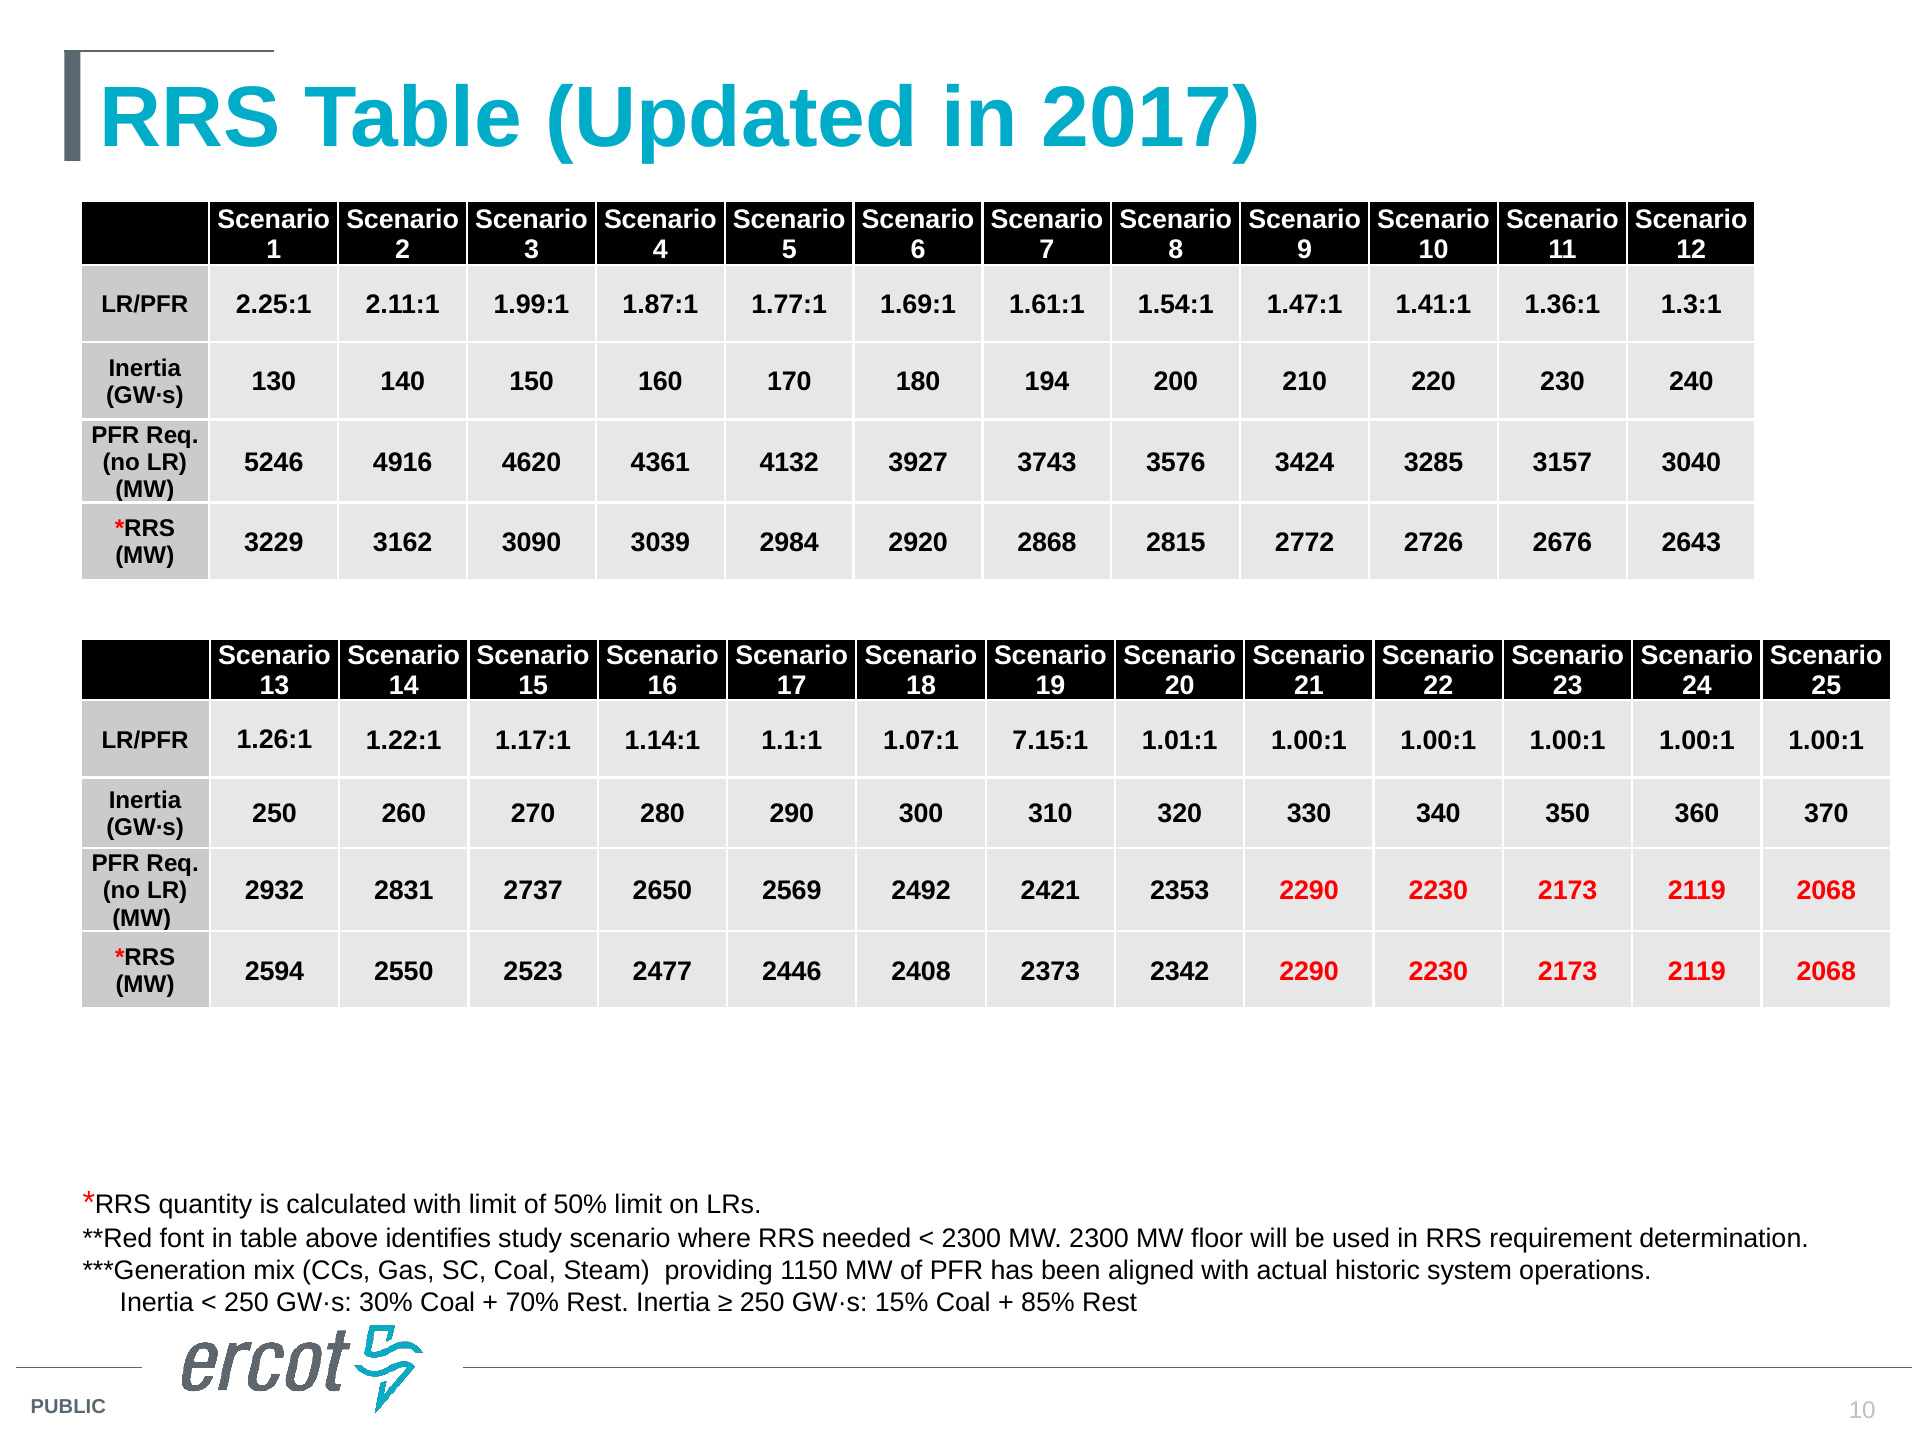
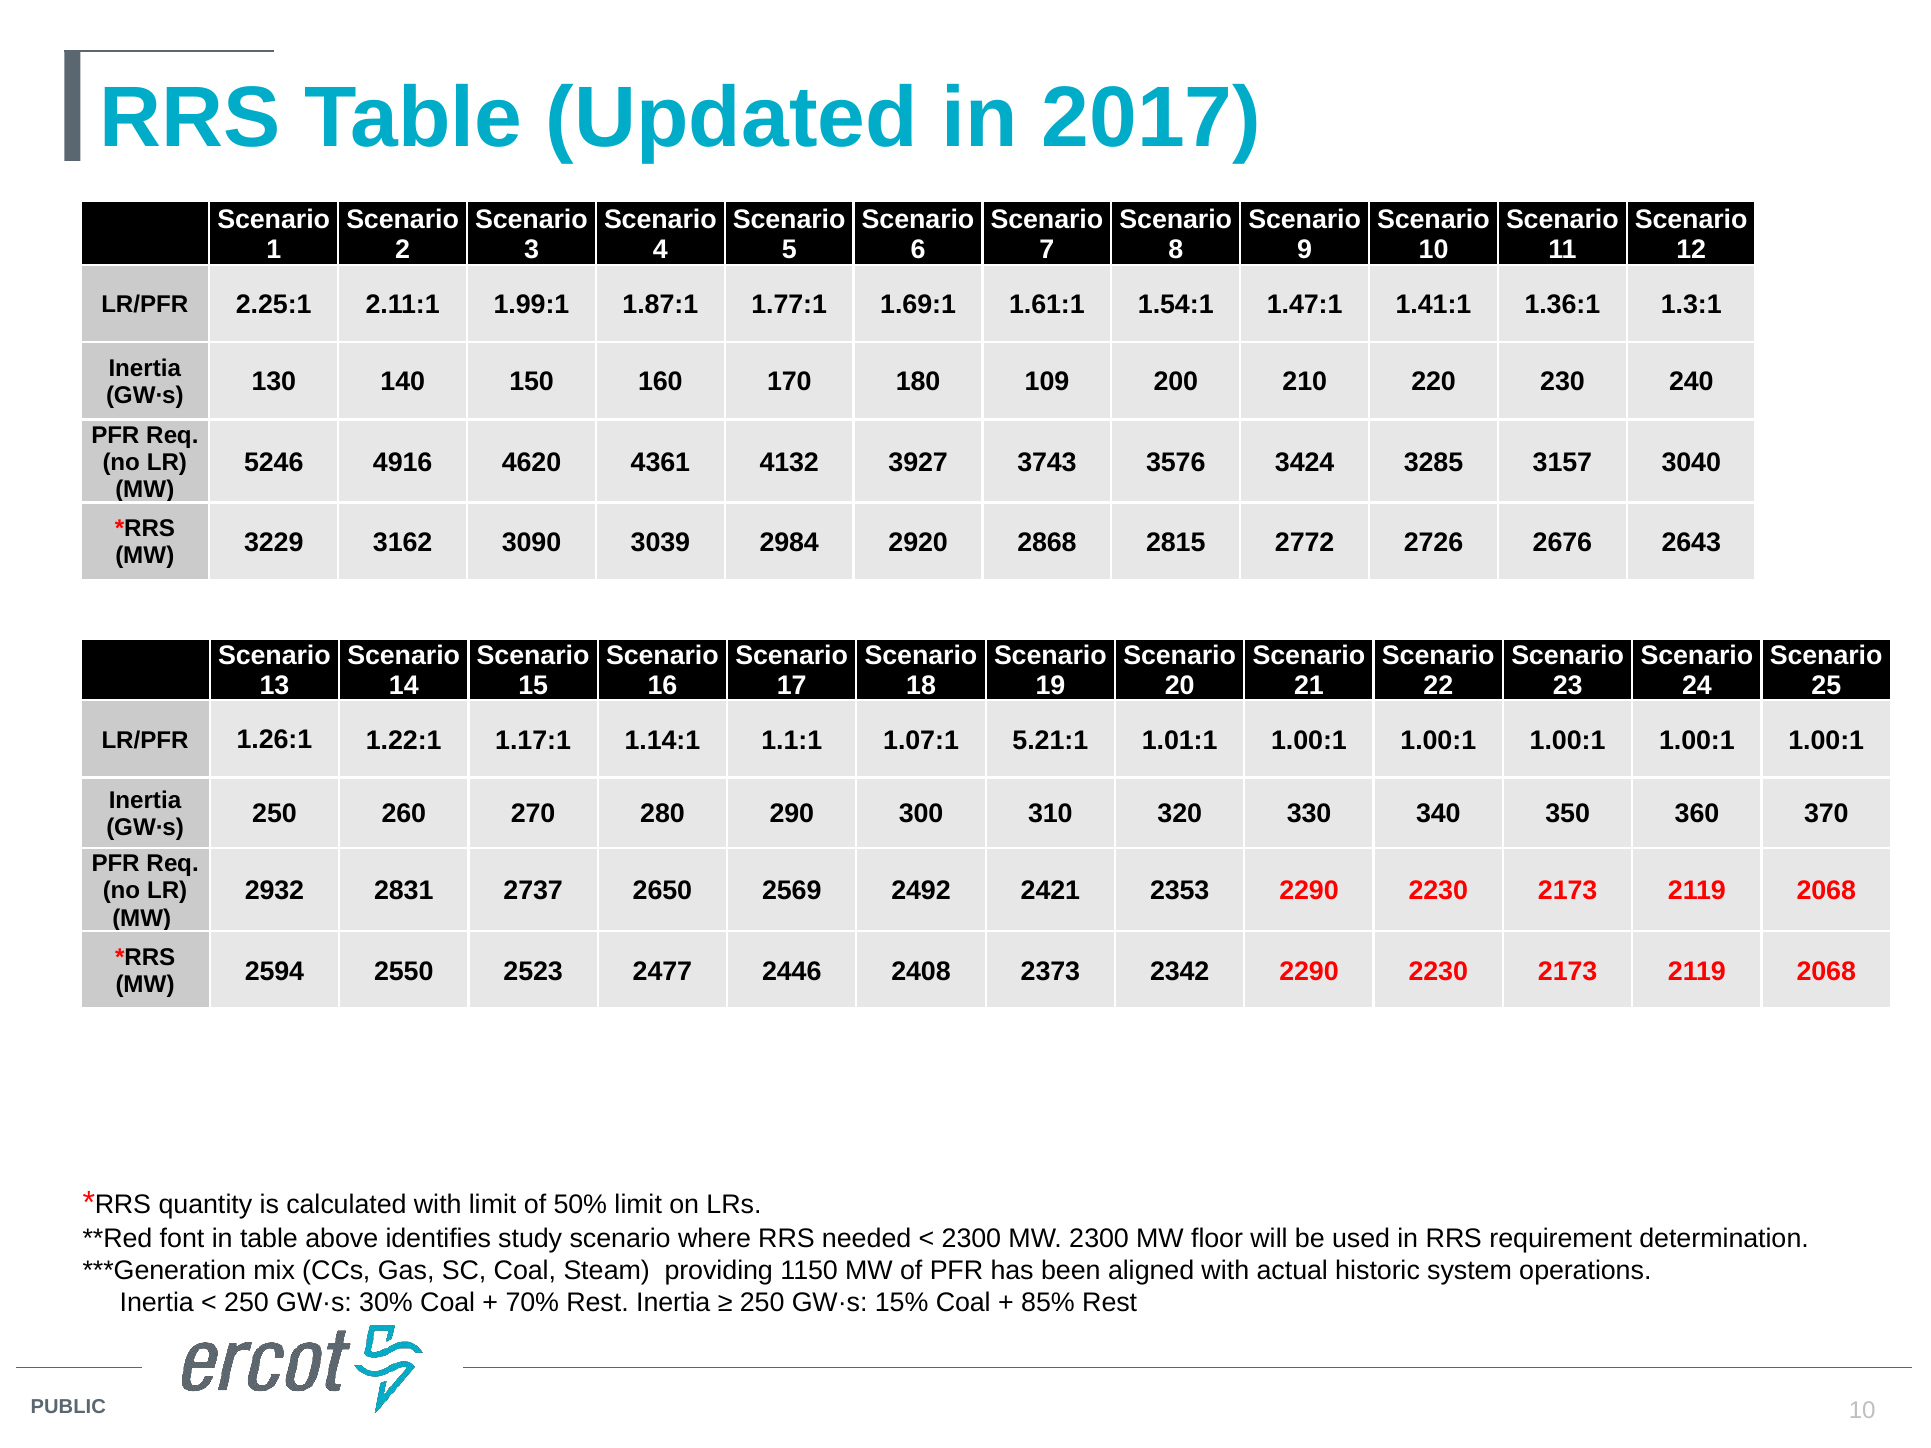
194: 194 -> 109 (1047, 382)
7.15:1: 7.15:1 -> 5.21:1 (1050, 740)
